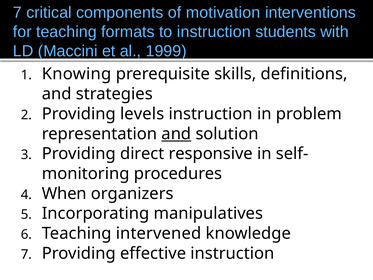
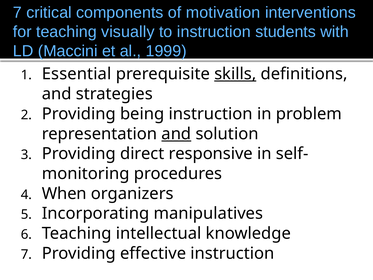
formats: formats -> visually (128, 32)
Knowing: Knowing -> Essential (77, 74)
skills underline: none -> present (235, 74)
levels: levels -> being (142, 114)
intervened: intervened -> intellectual (159, 233)
